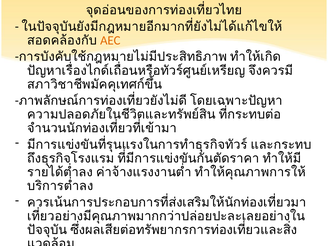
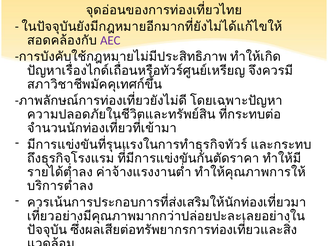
AEC colour: orange -> purple (110, 40)
